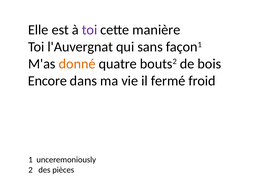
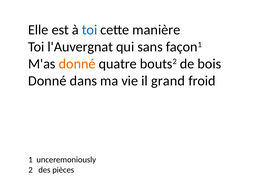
toi colour: purple -> blue (90, 30)
Encore: Encore -> Donné (47, 81)
fermé: fermé -> grand (168, 81)
